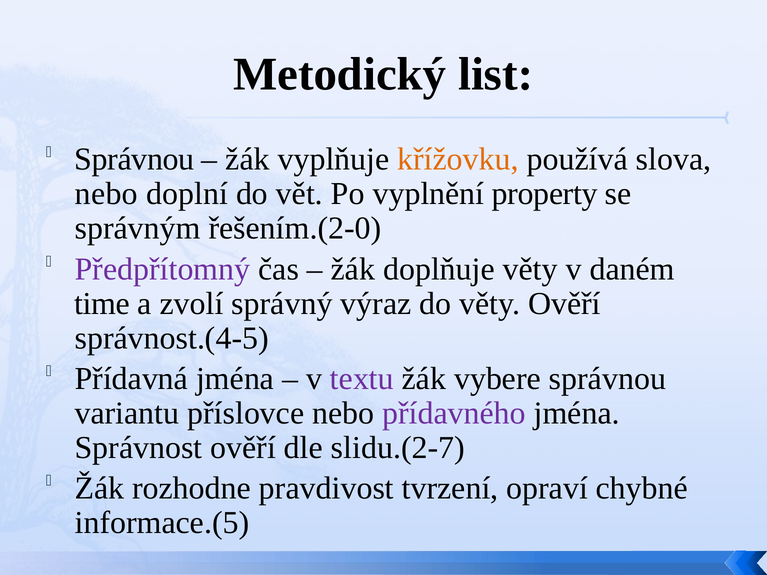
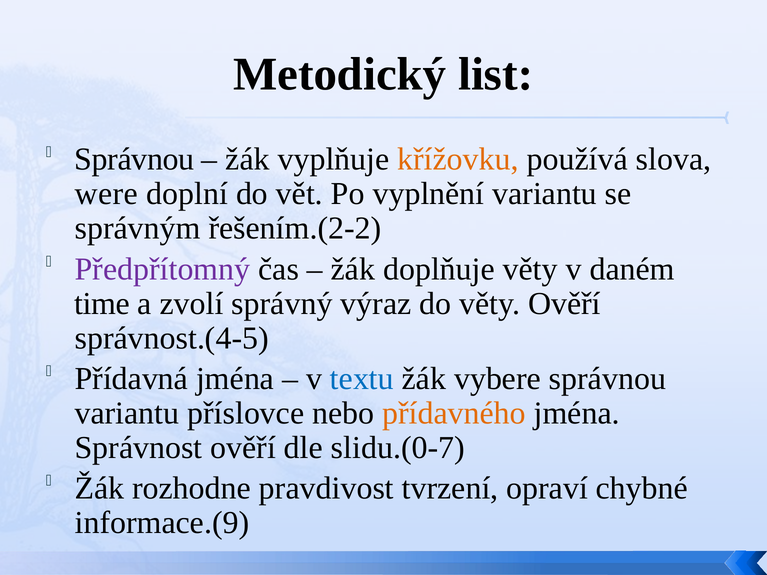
nebo: nebo -> were (106, 194)
vyplnění property: property -> variantu (545, 194)
řešením.(2-0: řešením.(2-0 -> řešením.(2-2 (295, 228)
textu colour: purple -> blue (362, 379)
přídavného colour: purple -> orange (454, 413)
slidu.(2-7: slidu.(2-7 -> slidu.(0-7 (398, 448)
informace.(5: informace.(5 -> informace.(9 (162, 523)
